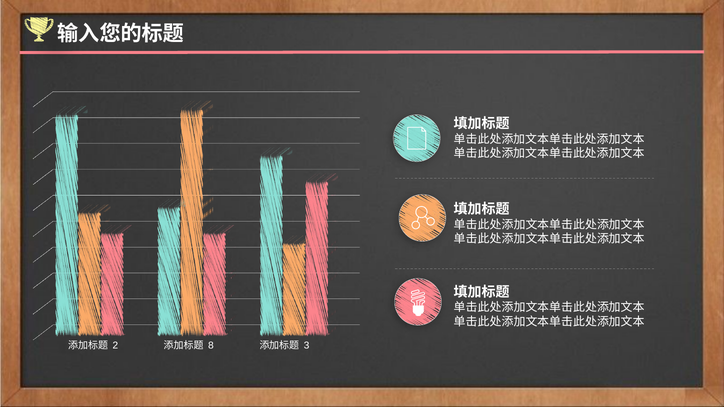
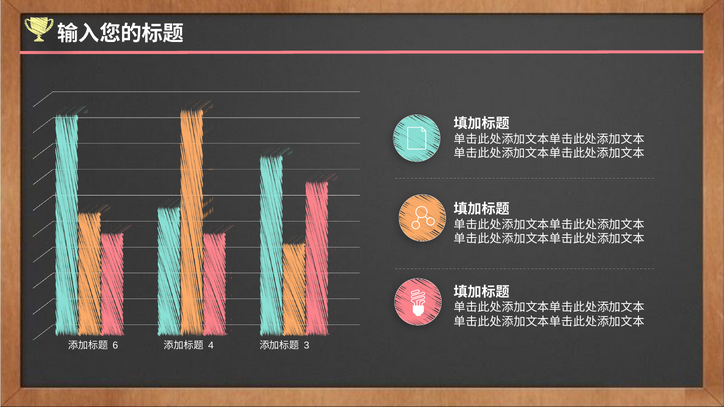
2: 2 -> 6 (115, 346)
8: 8 -> 4 (211, 346)
